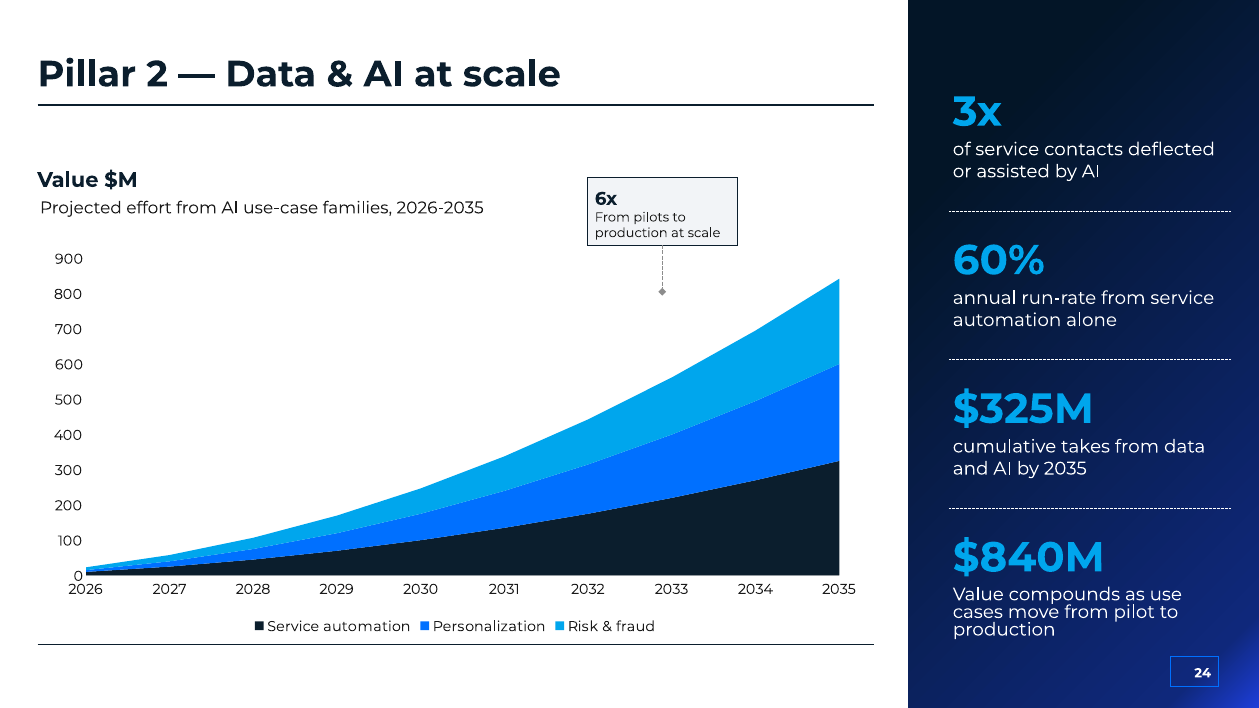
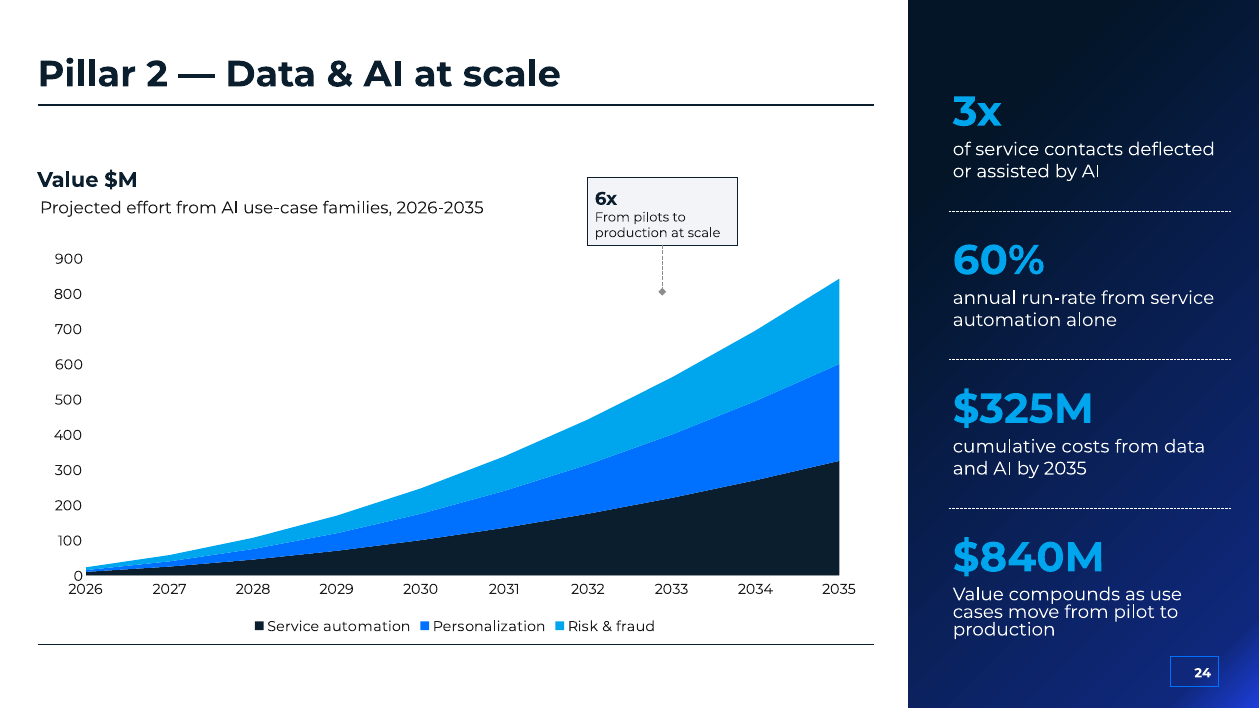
takes: takes -> costs (1085, 447)
